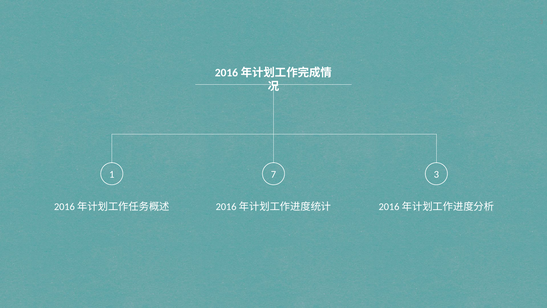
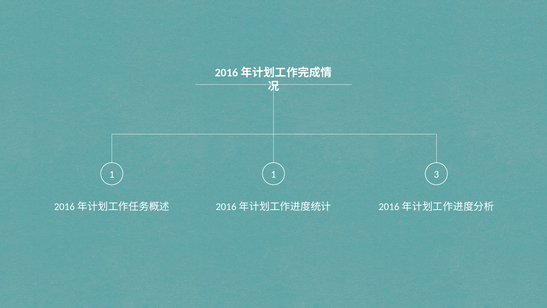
1 7: 7 -> 1 (273, 174)
